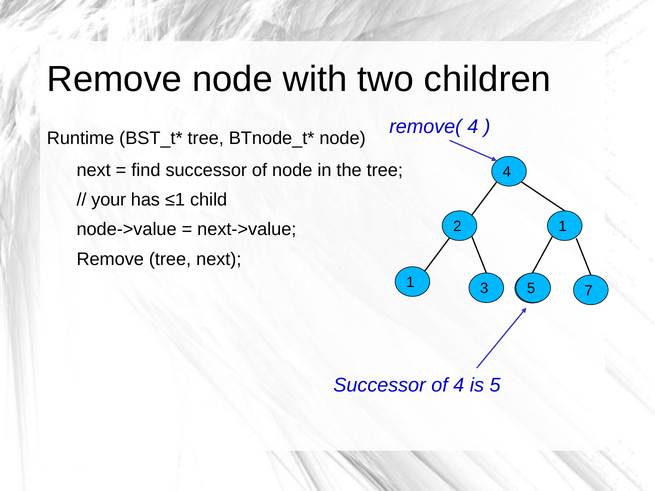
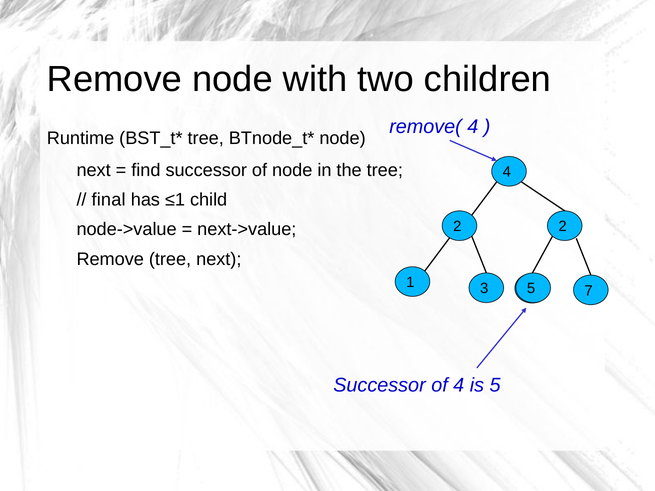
your: your -> final (109, 200)
2 1: 1 -> 2 (563, 227)
